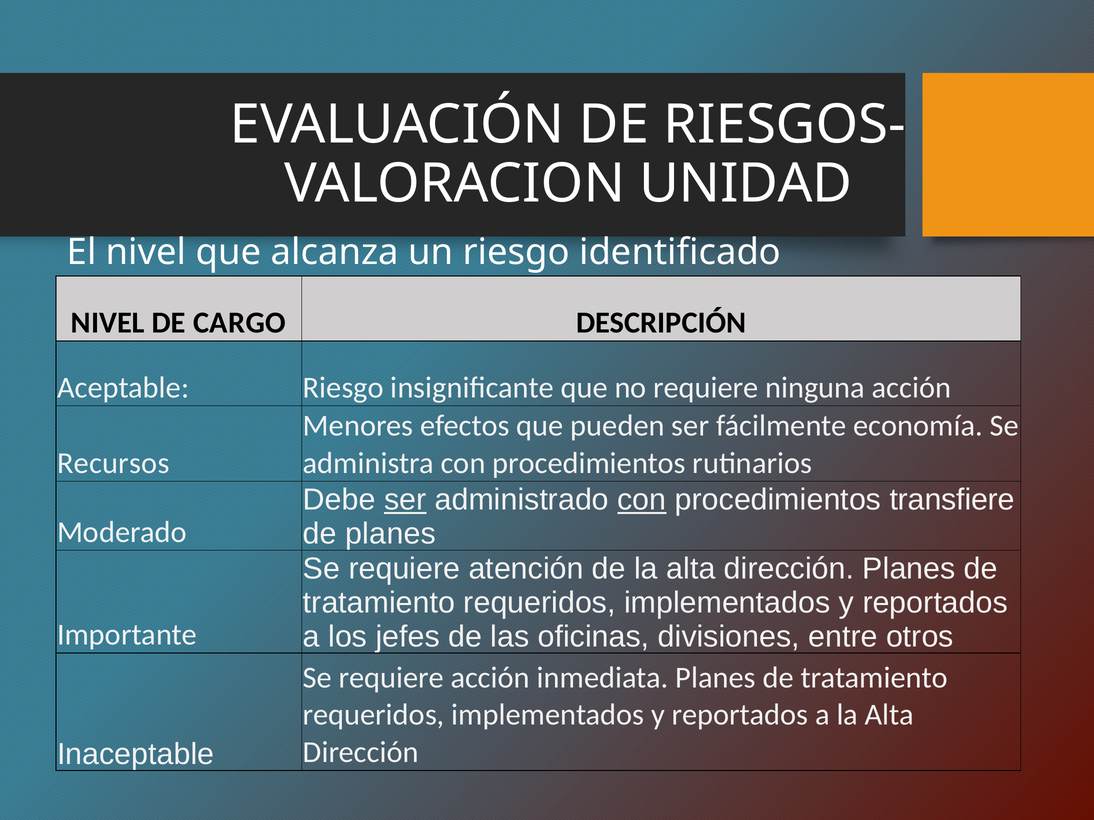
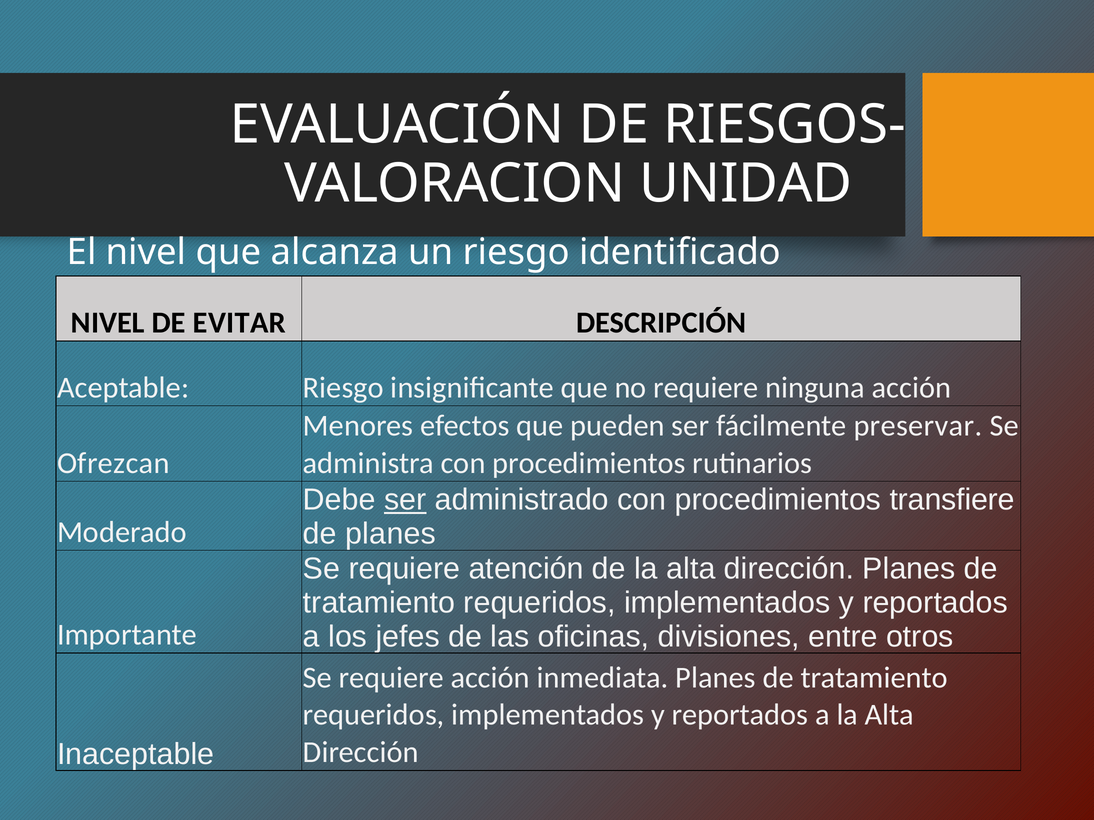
CARGO: CARGO -> EVITAR (239, 323)
economía: economía -> preservar (918, 426)
Recursos: Recursos -> Ofrezcan (113, 463)
con underline: present -> none (642, 500)
